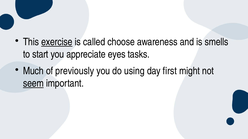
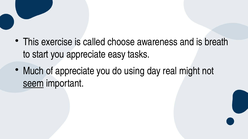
exercise underline: present -> none (57, 42)
smells: smells -> breath (216, 42)
eyes: eyes -> easy (117, 54)
of previously: previously -> appreciate (75, 71)
first: first -> real (170, 71)
